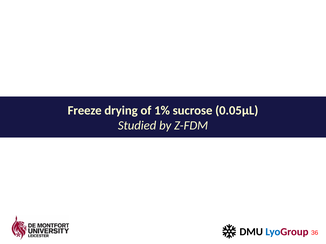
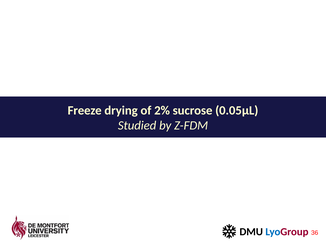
1%: 1% -> 2% (162, 111)
